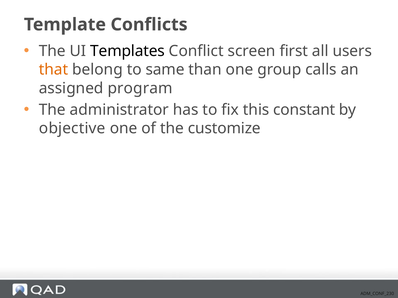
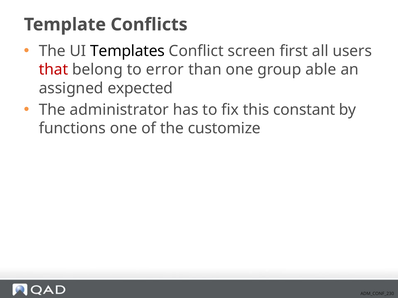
that colour: orange -> red (53, 70)
same: same -> error (165, 70)
calls: calls -> able (321, 70)
program: program -> expected (140, 88)
objective: objective -> functions (72, 129)
